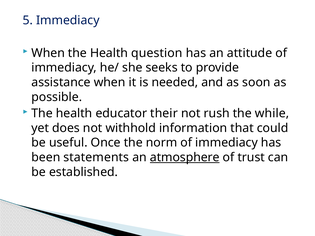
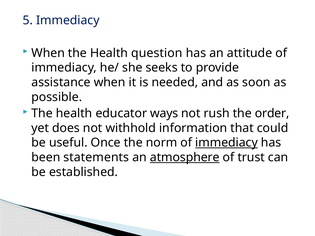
their: their -> ways (164, 114)
while: while -> order (272, 114)
immediacy underline: none -> present (227, 143)
